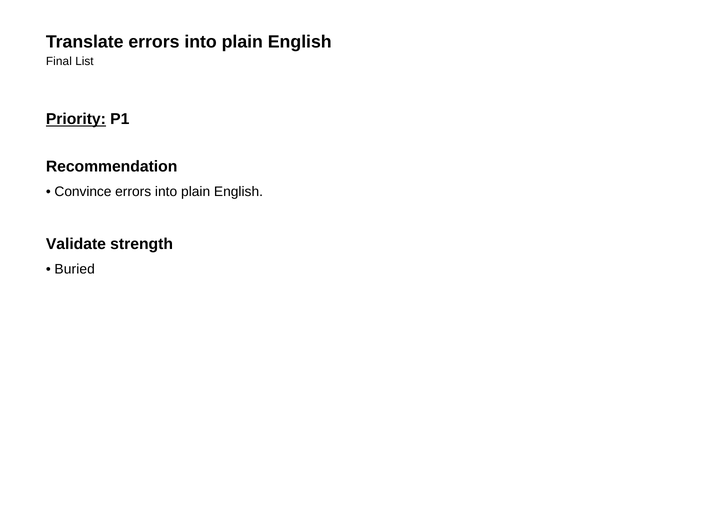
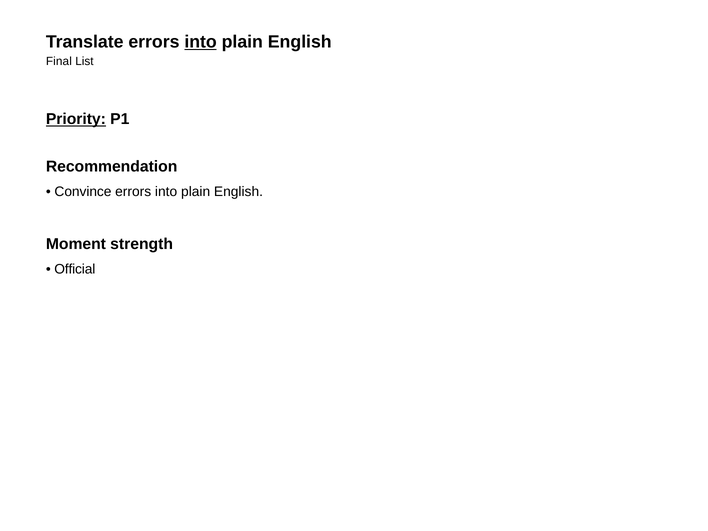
into underline: none -> present (201, 42)
Validate: Validate -> Moment (76, 244)
Buried: Buried -> Official (75, 269)
